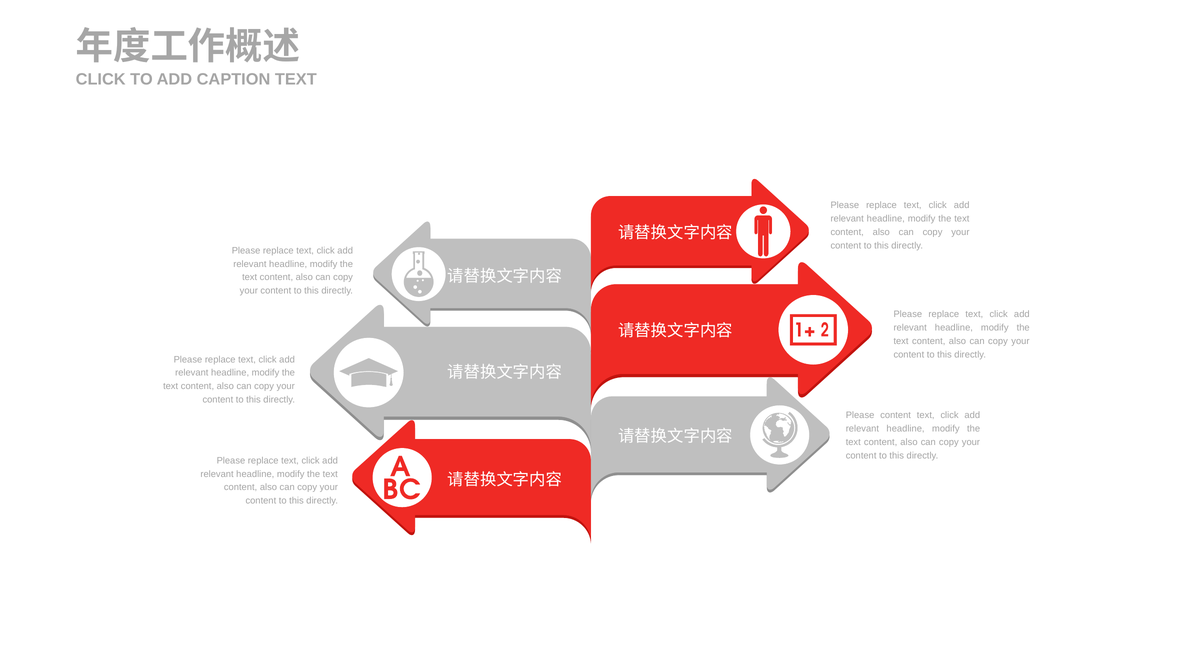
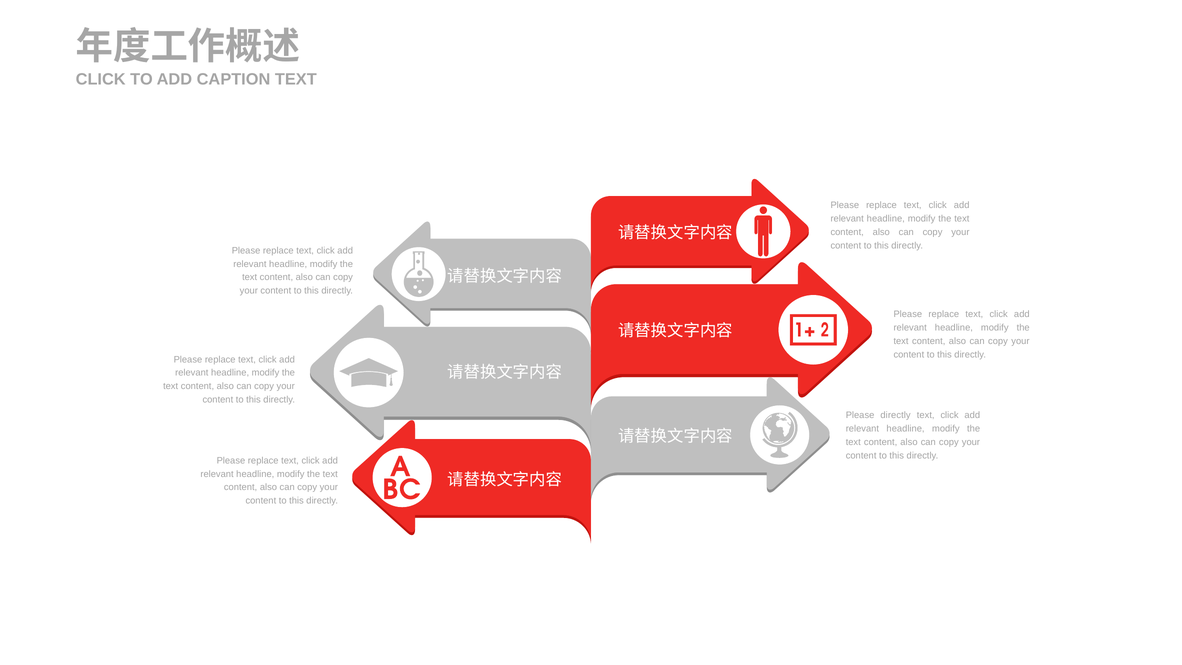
Please content: content -> directly (896, 415)
